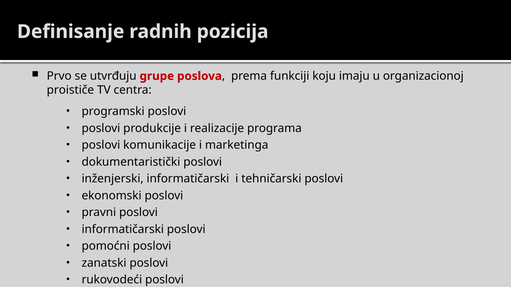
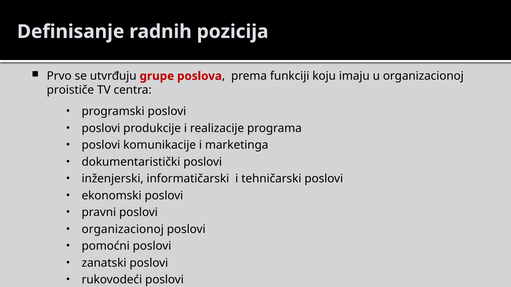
informatičarski: informatičarski -> organizacionoj (123, 230)
